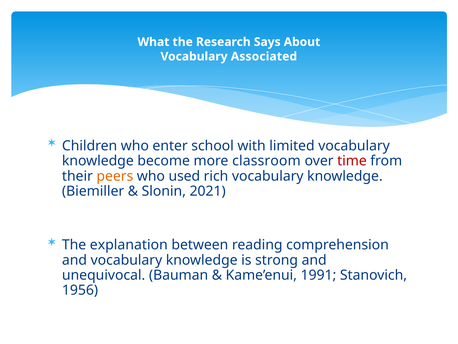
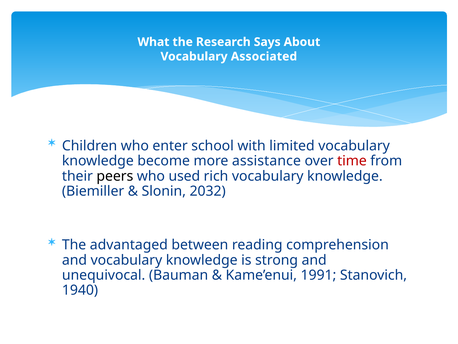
classroom: classroom -> assistance (266, 161)
peers colour: orange -> black (115, 176)
2021: 2021 -> 2032 (208, 191)
explanation: explanation -> advantaged (129, 245)
1956: 1956 -> 1940 (80, 290)
